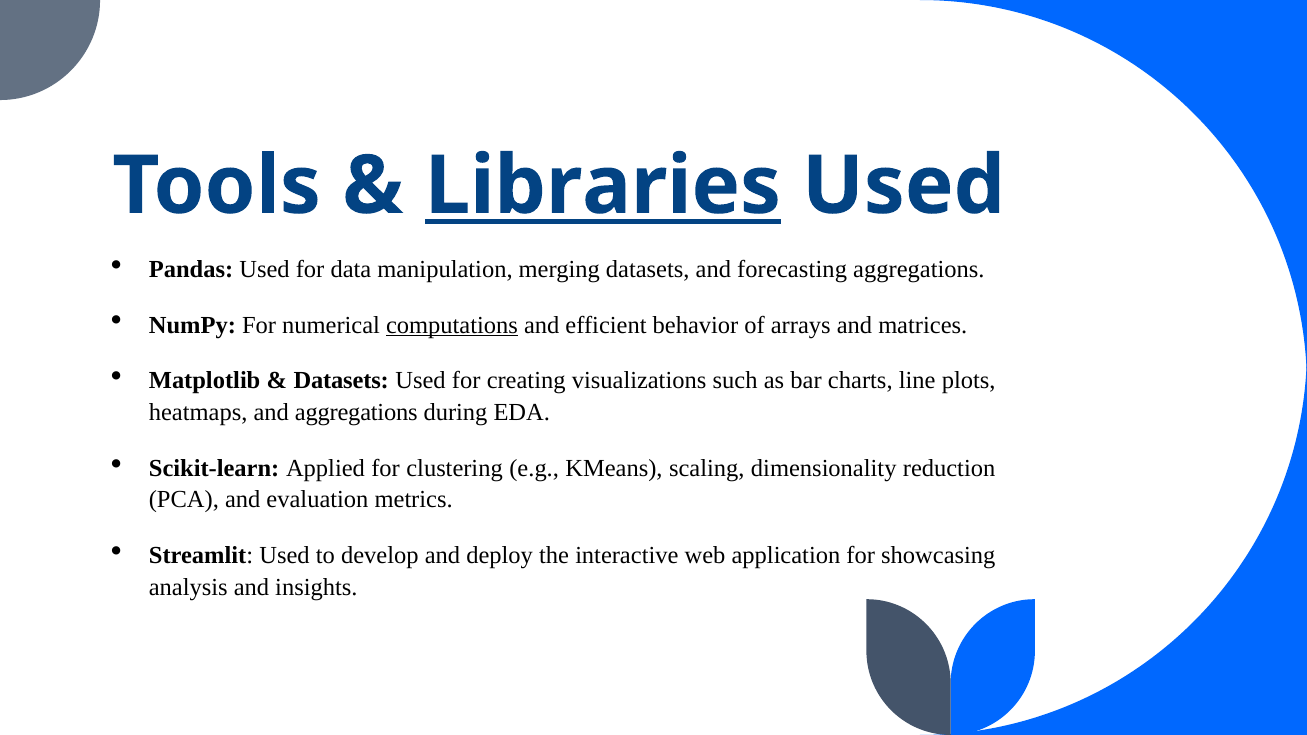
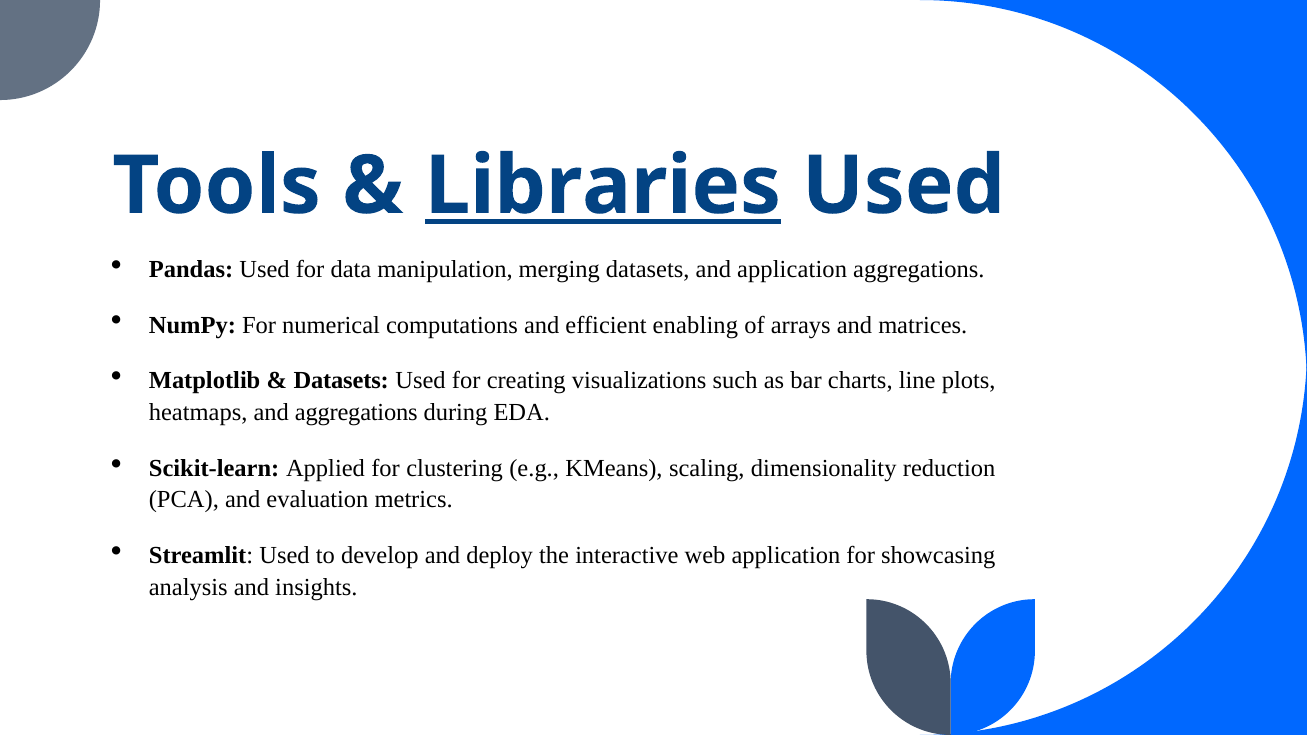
and forecasting: forecasting -> application (792, 269)
computations underline: present -> none (452, 325)
behavior: behavior -> enabling (695, 325)
